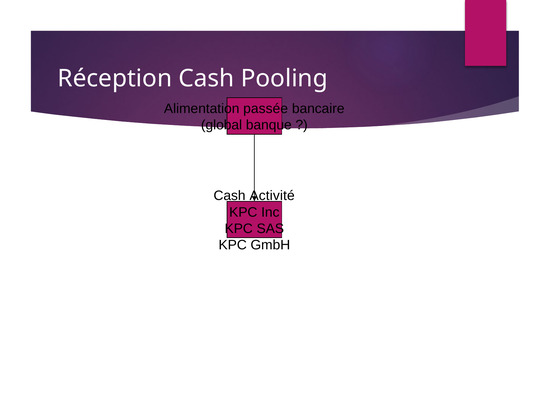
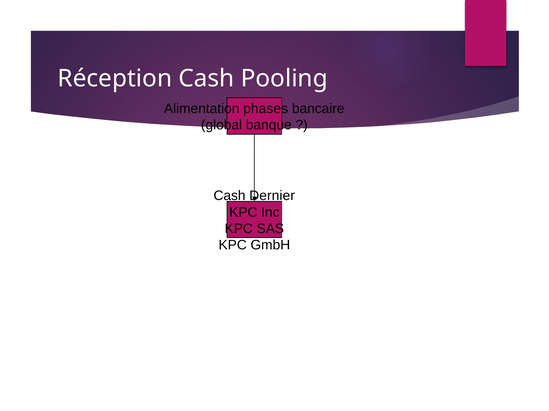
passée: passée -> phases (266, 109)
Activité: Activité -> Dernier (272, 196)
